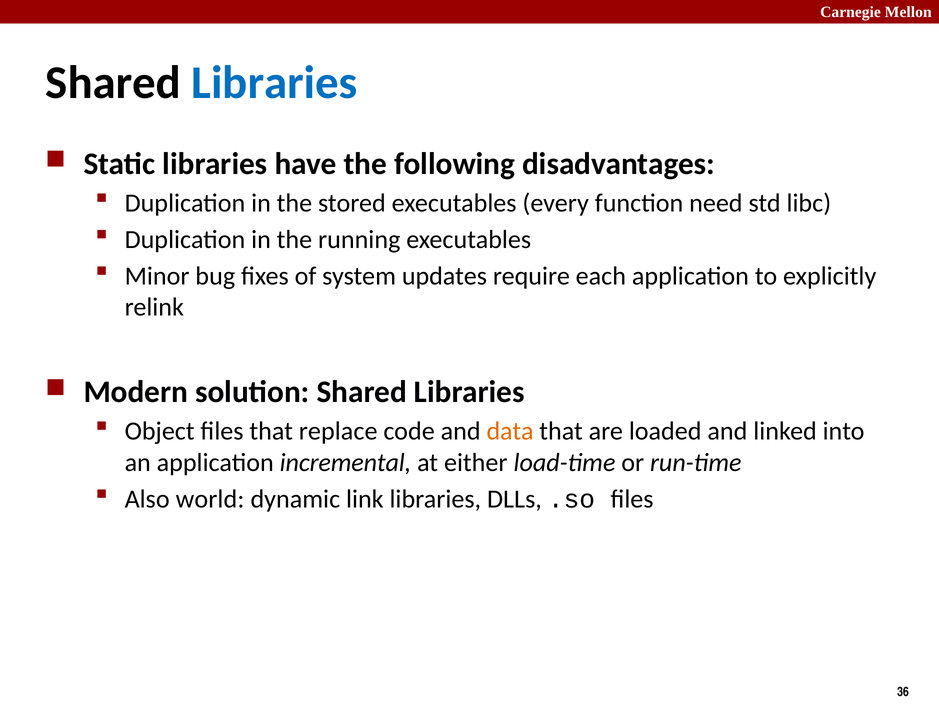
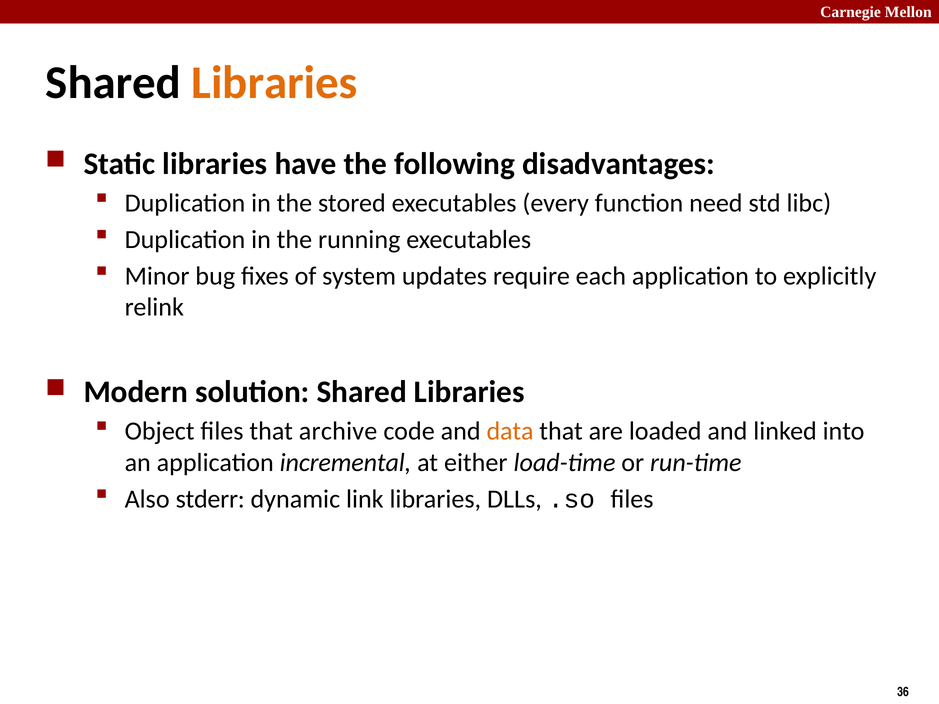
Libraries colour: blue -> orange (274, 83)
replace: replace -> archive (338, 432)
world: world -> stderr (210, 499)
